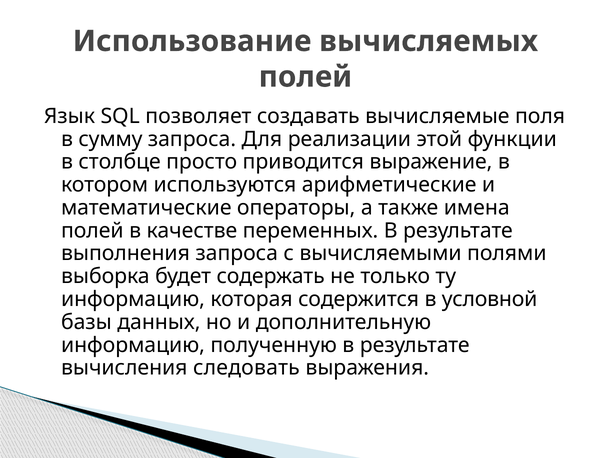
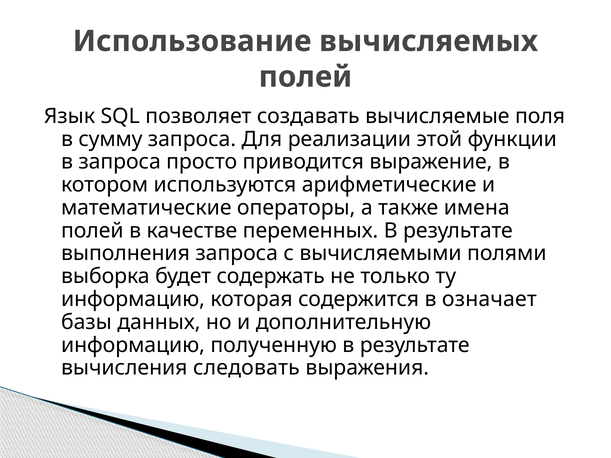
в столбце: столбце -> запроса (120, 162)
условной: условной -> означает (489, 299)
